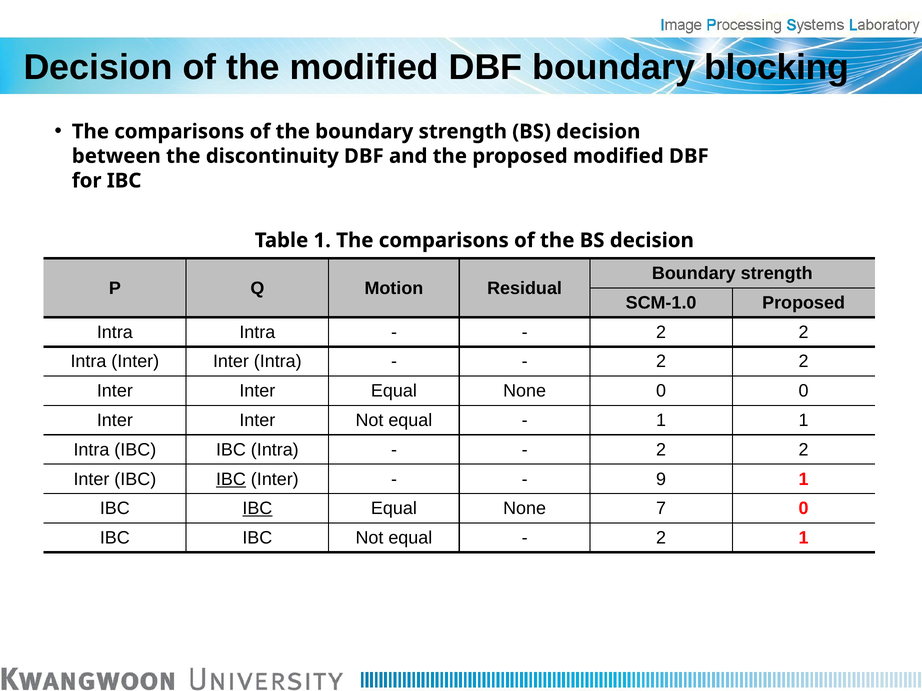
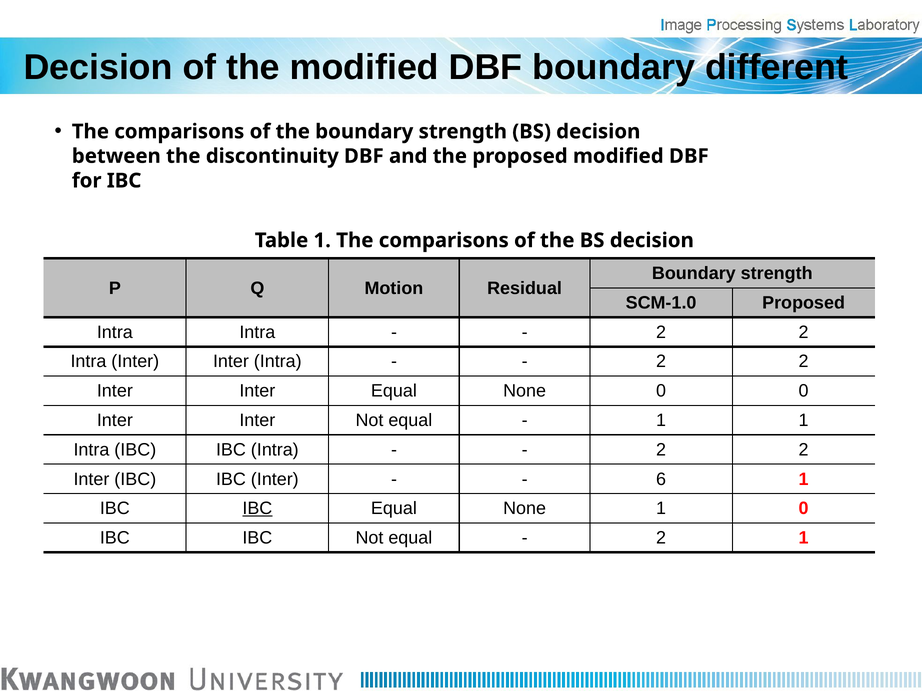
blocking: blocking -> different (777, 67)
IBC underline: present -> none (231, 479)
9: 9 -> 6 (661, 479)
None 7: 7 -> 1 (661, 509)
